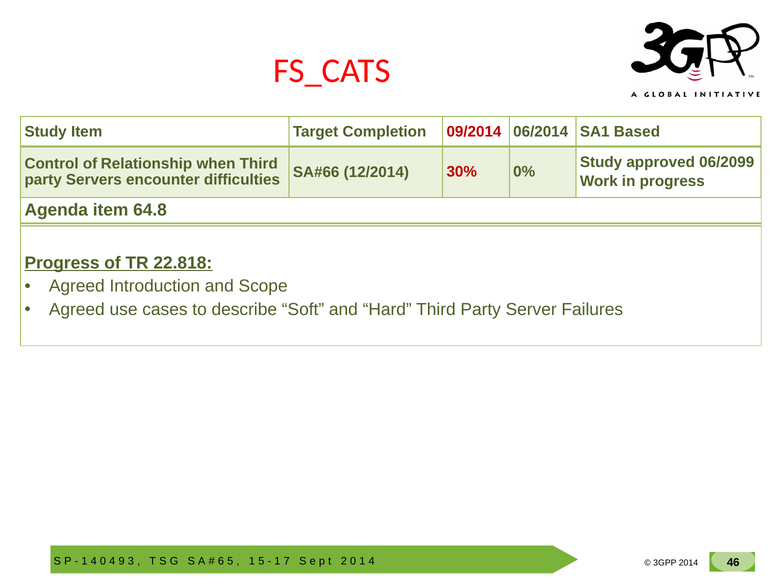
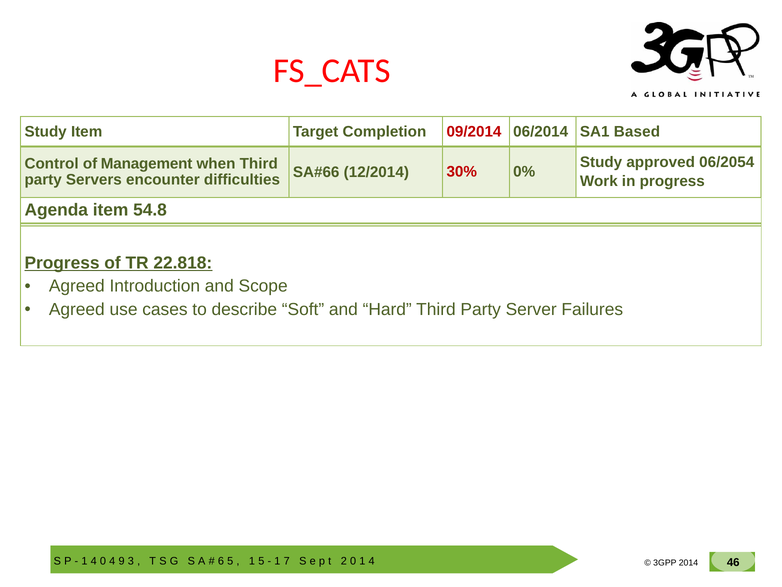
06/2099: 06/2099 -> 06/2054 (727, 162)
Relationship: Relationship -> Management (147, 164)
64.8: 64.8 -> 54.8 (150, 210)
